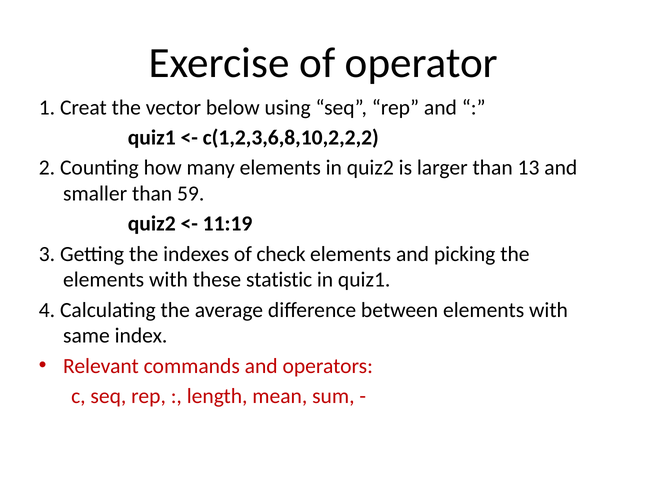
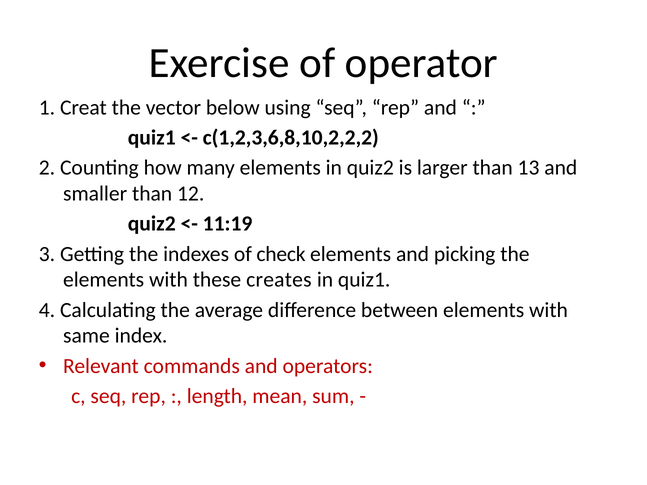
59: 59 -> 12 (191, 194)
statistic: statistic -> creates (279, 280)
